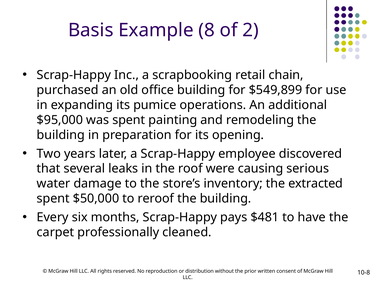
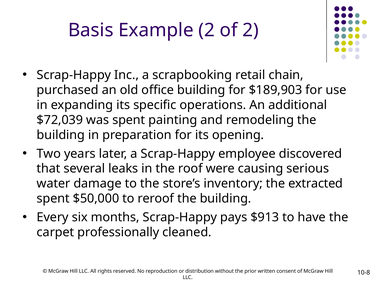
Example 8: 8 -> 2 (207, 30)
$549,899: $549,899 -> $189,903 (276, 90)
pumice: pumice -> specific (155, 105)
$95,000: $95,000 -> $72,039 (60, 120)
$481: $481 -> $913 (265, 218)
